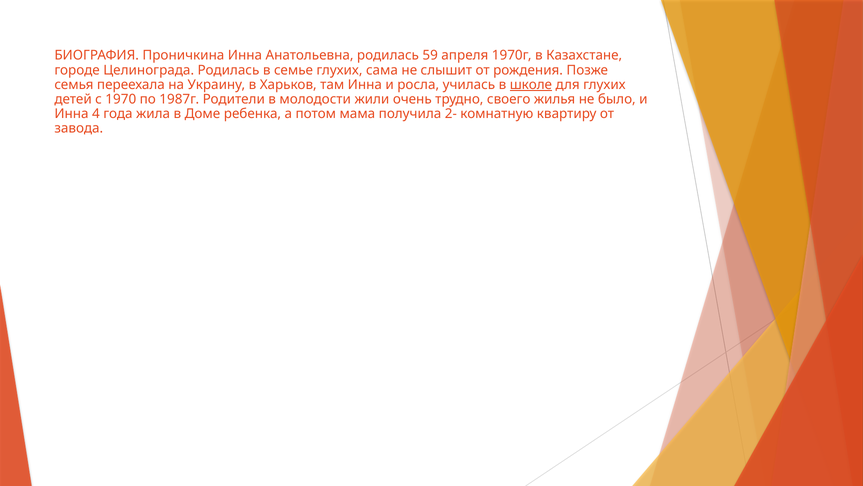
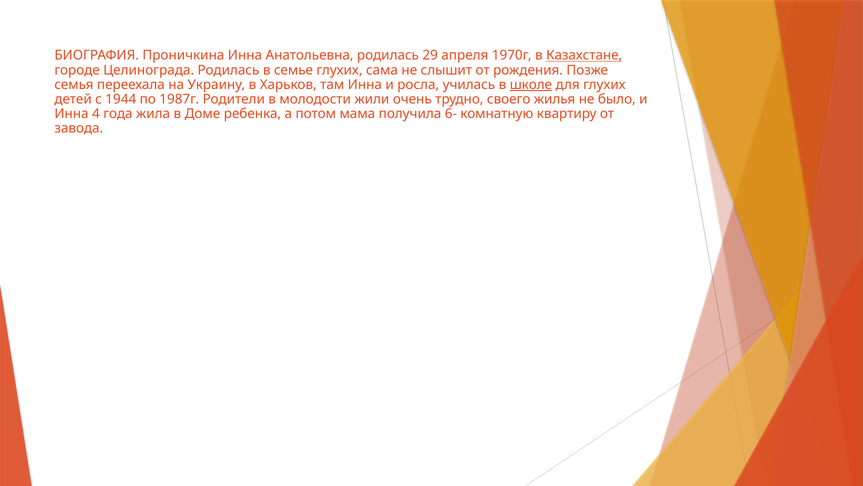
59: 59 -> 29 (430, 55)
Казахстане underline: none -> present (584, 55)
1970: 1970 -> 1944 (121, 99)
2-: 2- -> 6- (451, 114)
